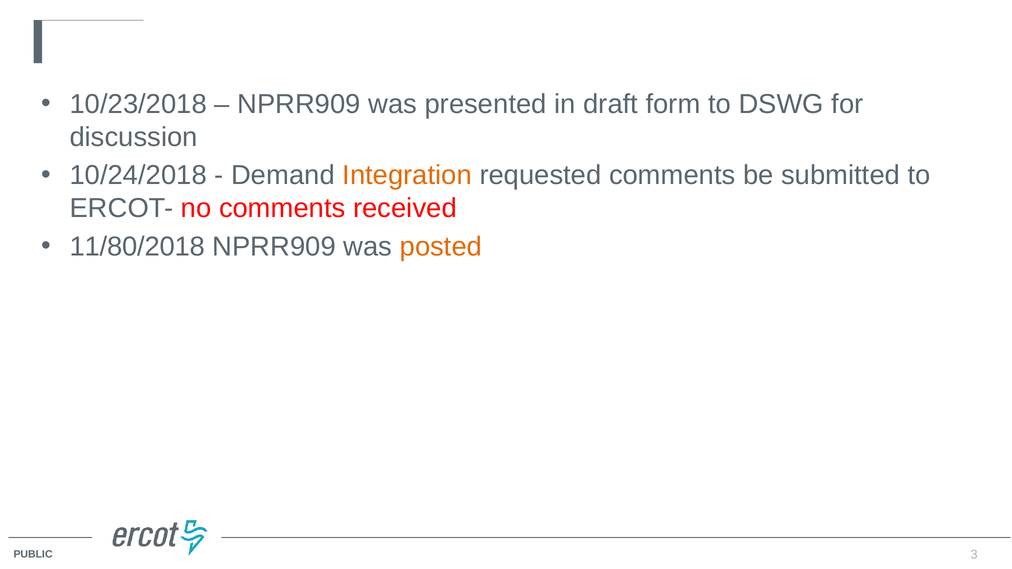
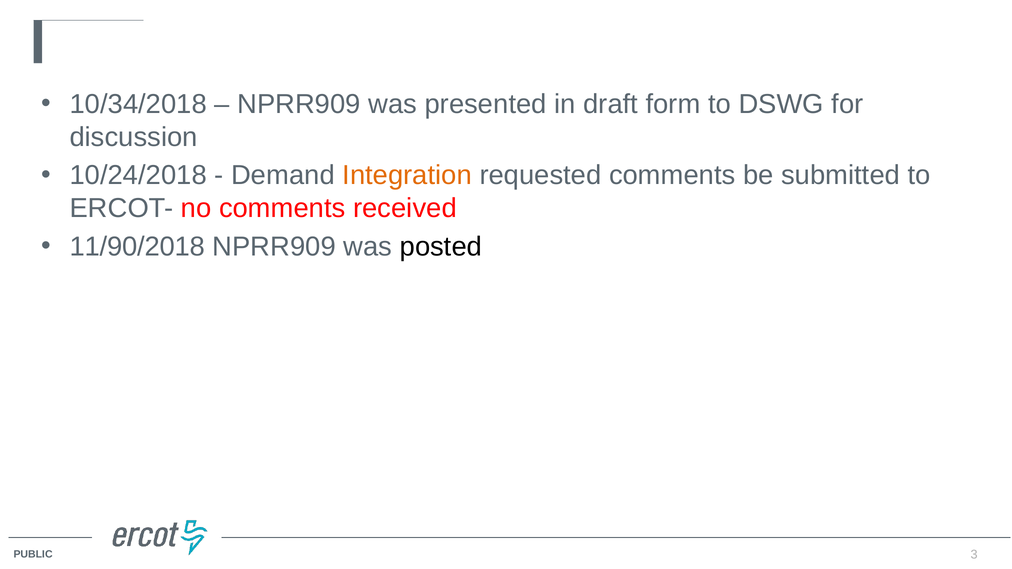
10/23/2018: 10/23/2018 -> 10/34/2018 (138, 104)
11/80/2018: 11/80/2018 -> 11/90/2018 (137, 247)
posted colour: orange -> black (441, 247)
